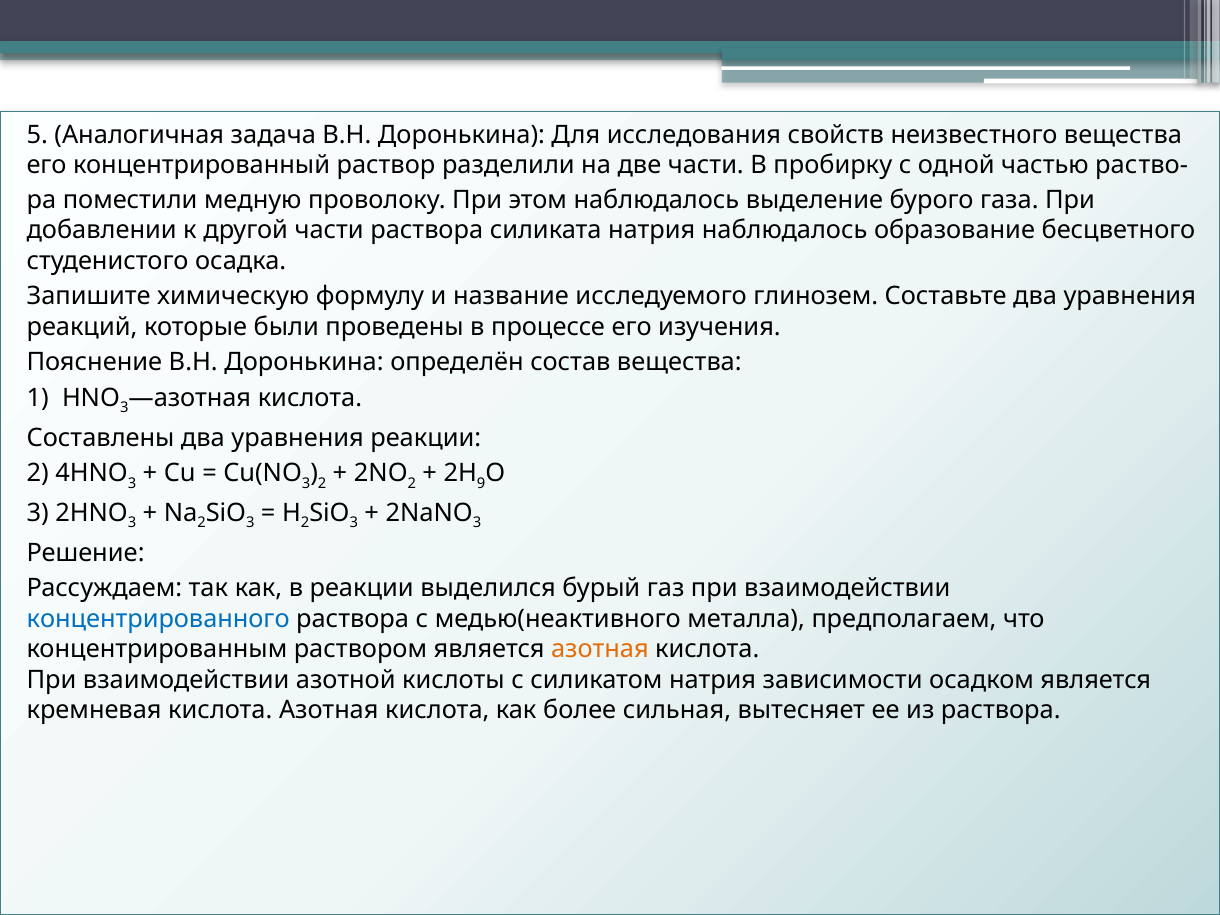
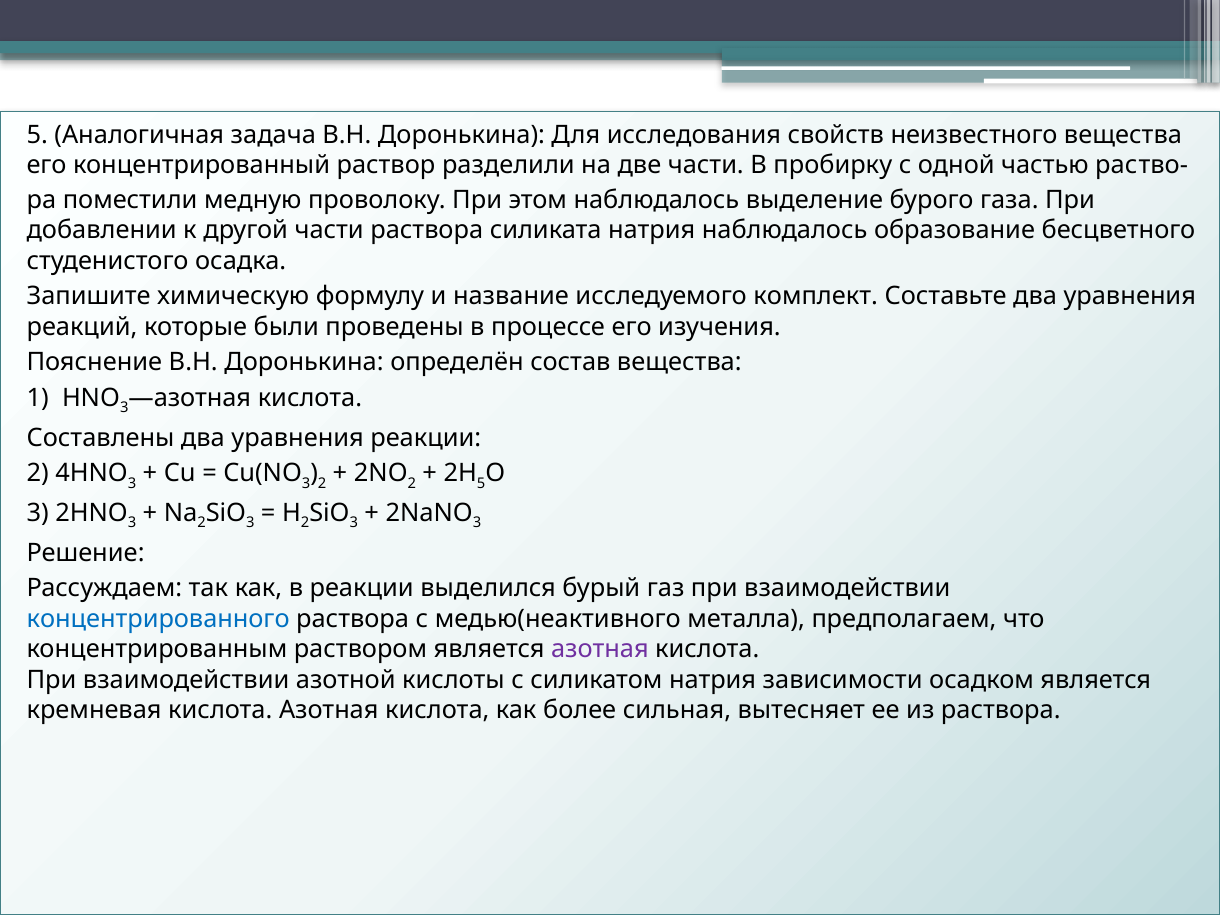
глинозем: глинозем -> комплект (816, 297)
9: 9 -> 5 (481, 483)
азотная colour: orange -> purple (600, 650)
